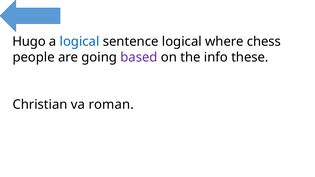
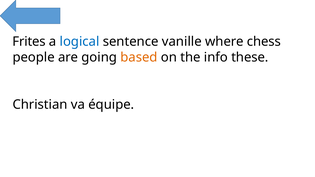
Hugo: Hugo -> Frites (29, 42)
sentence logical: logical -> vanille (182, 42)
based colour: purple -> orange (139, 57)
roman: roman -> équipe (111, 105)
